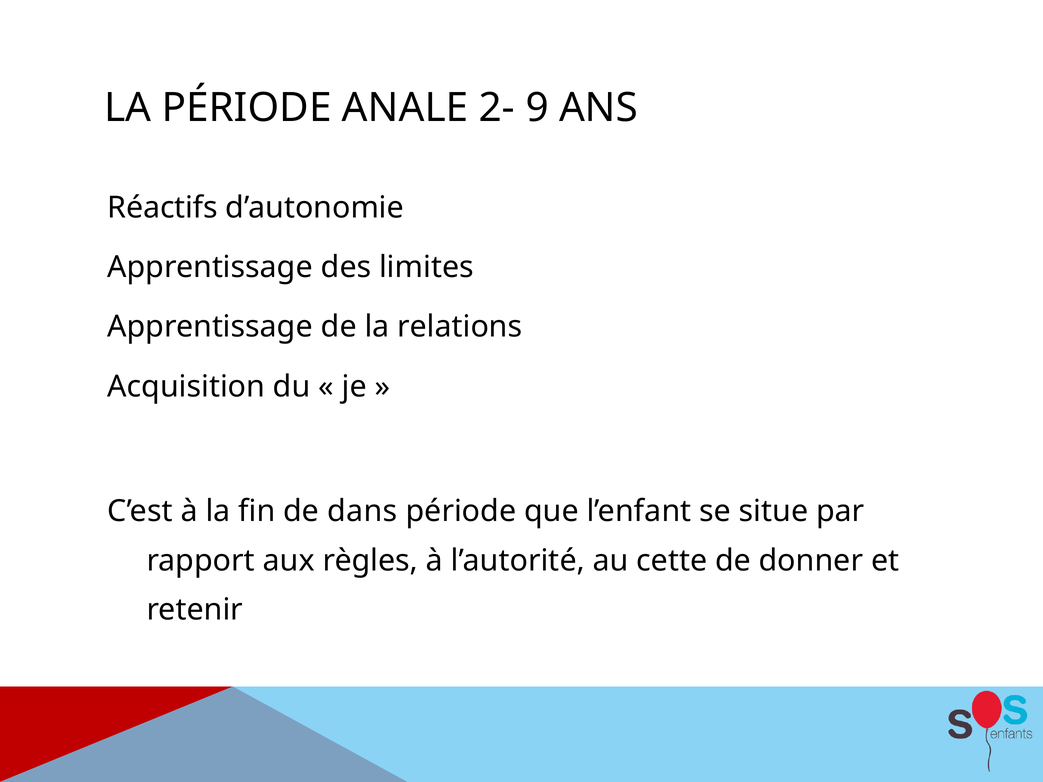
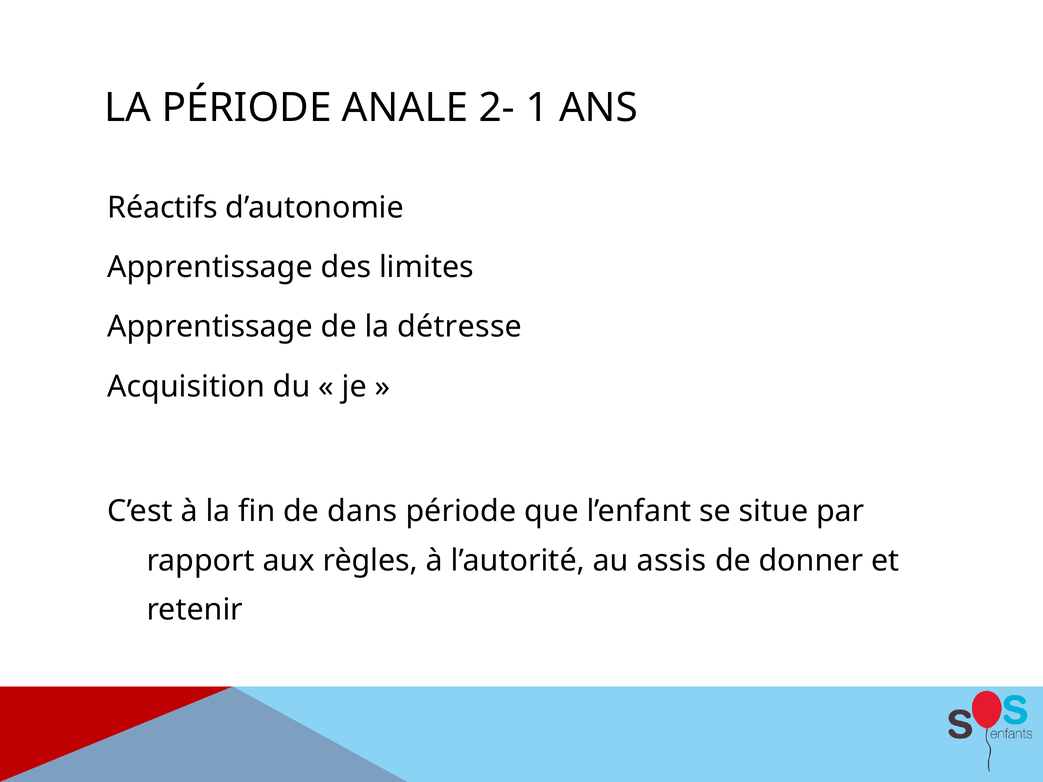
9: 9 -> 1 (537, 108)
relations: relations -> détresse (460, 327)
cette: cette -> assis (672, 561)
